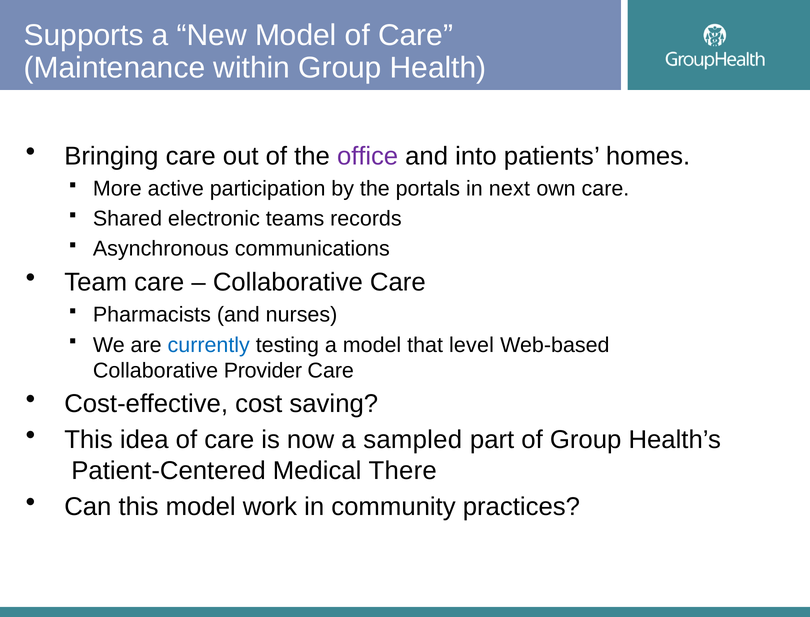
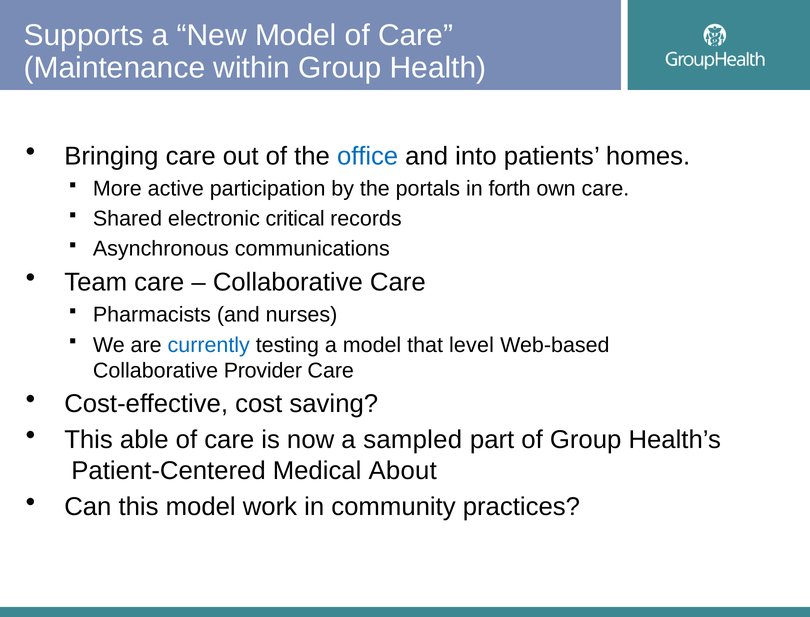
office colour: purple -> blue (368, 156)
next: next -> forth (510, 189)
teams: teams -> critical (295, 219)
idea: idea -> able (144, 440)
There: There -> About (403, 471)
